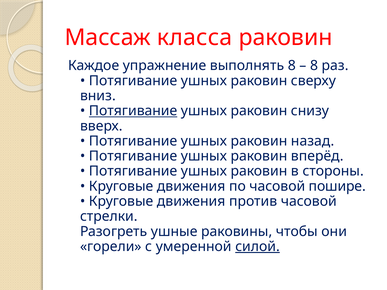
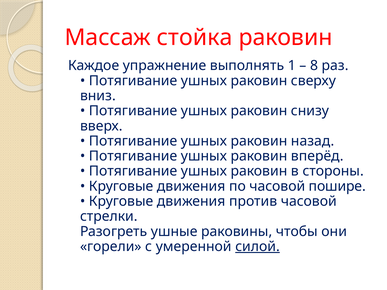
класса: класса -> стойка (195, 37)
выполнять 8: 8 -> 1 (292, 66)
Потягивание underline: present -> none (133, 111)
